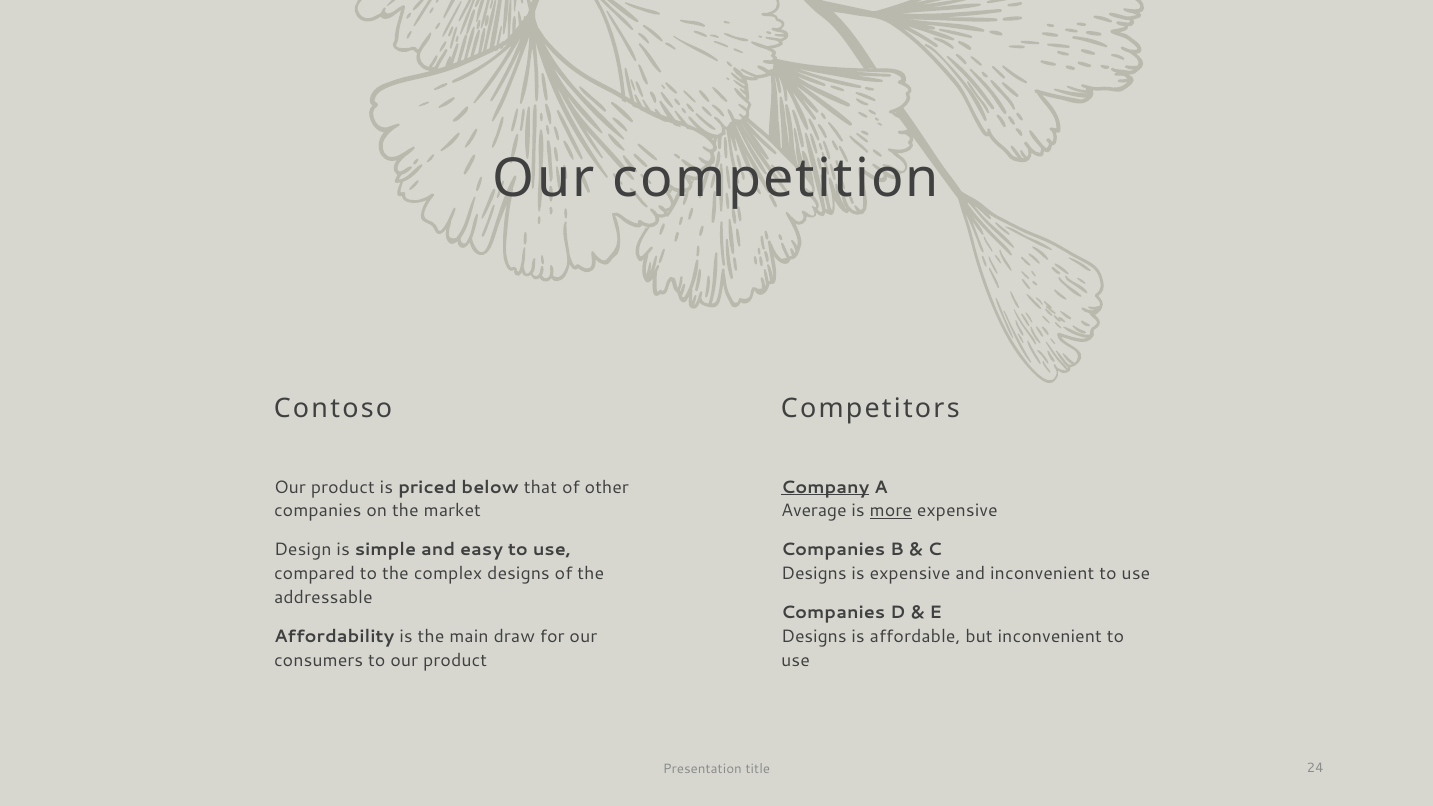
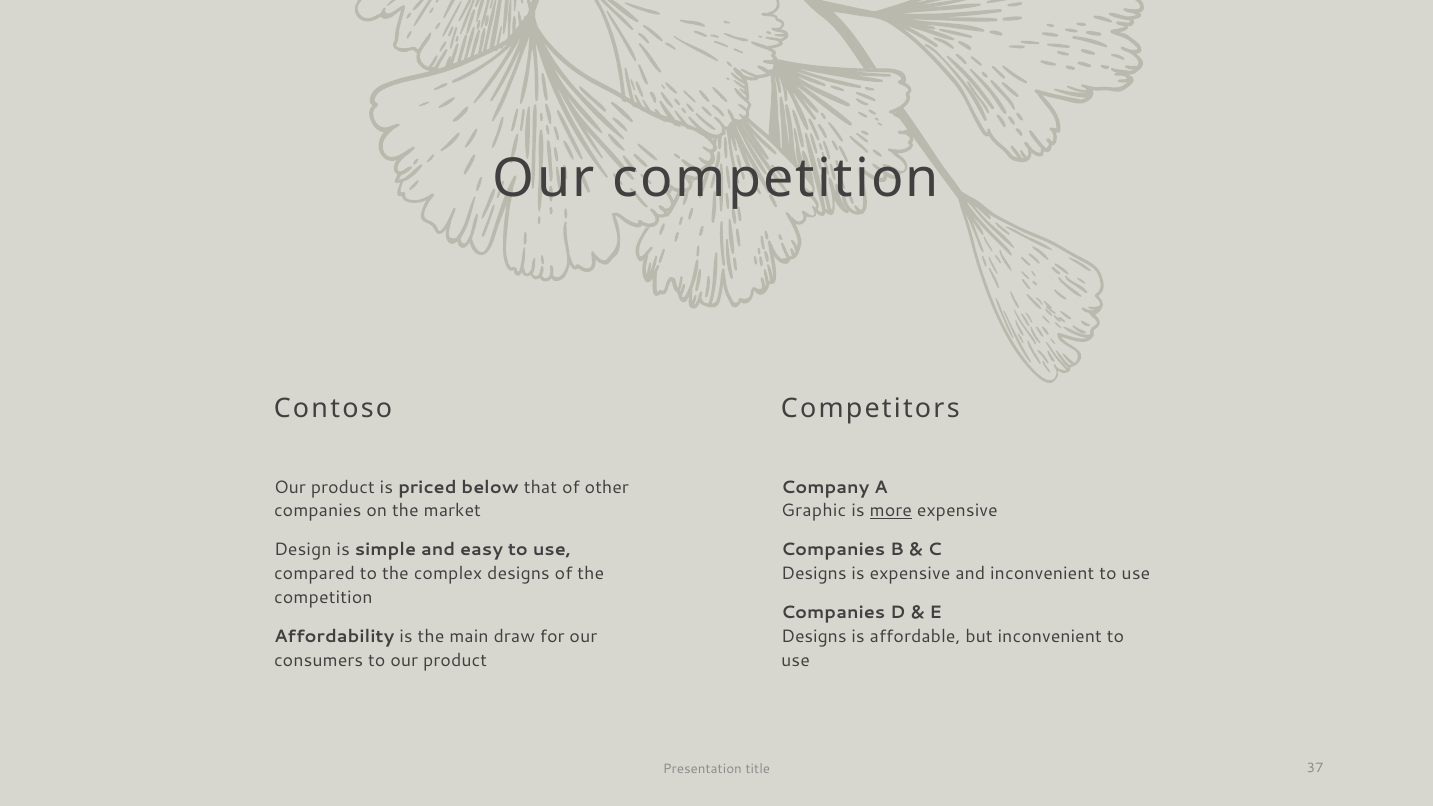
Company underline: present -> none (825, 487)
Average: Average -> Graphic (814, 511)
addressable: addressable -> competition (323, 598)
24: 24 -> 37 (1315, 768)
